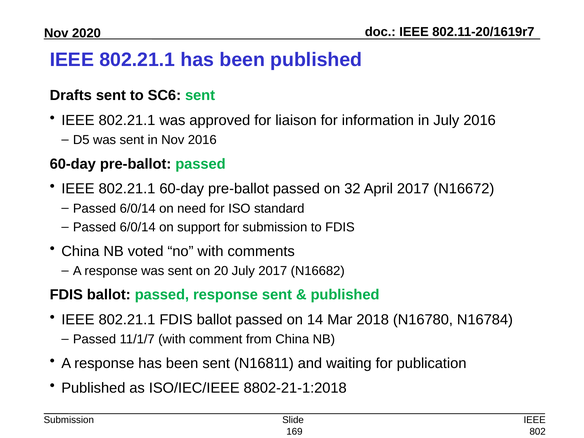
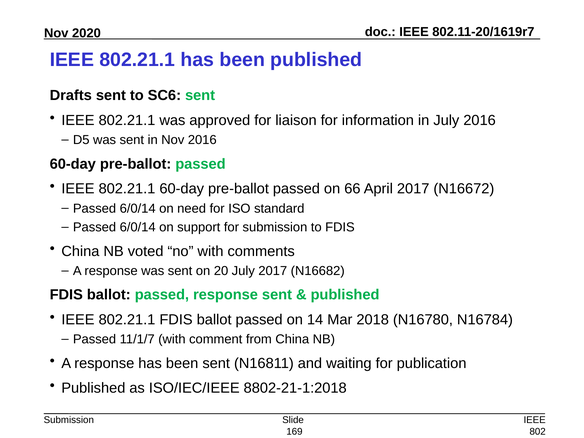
32: 32 -> 66 (352, 189)
